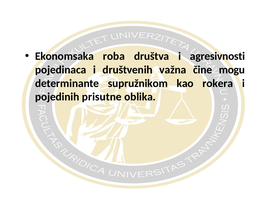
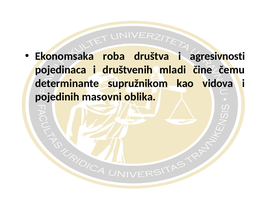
važna: važna -> mladi (173, 70)
mogu: mogu -> čemu (232, 70)
rokera: rokera -> vidova (218, 83)
prisutne: prisutne -> masovni (102, 97)
